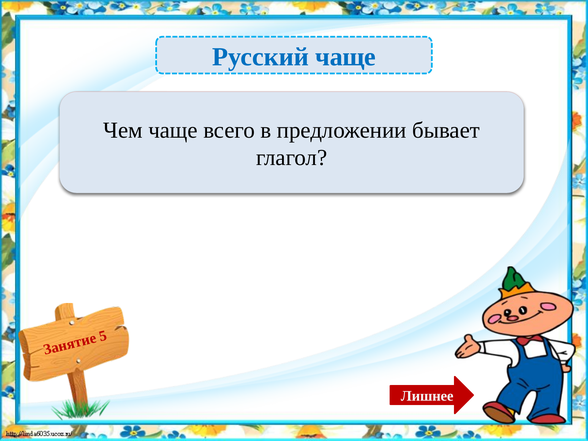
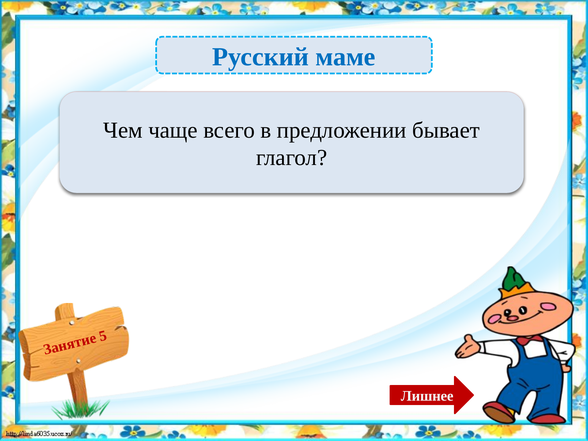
Русский чаще: чаще -> маме (345, 57)
